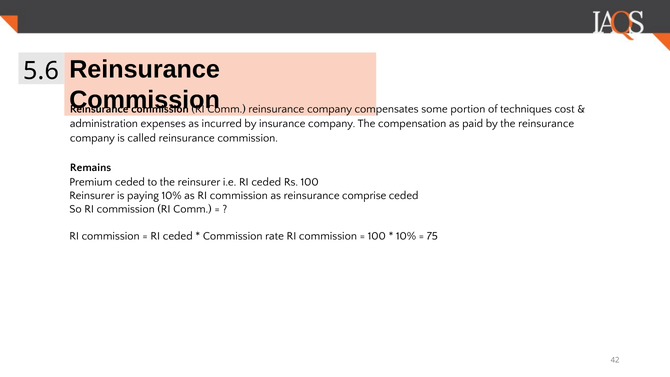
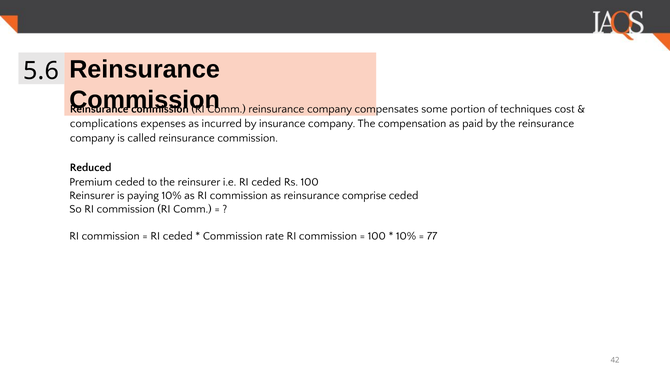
administration: administration -> complications (104, 124)
Remains: Remains -> Reduced (91, 168)
75: 75 -> 77 (432, 236)
